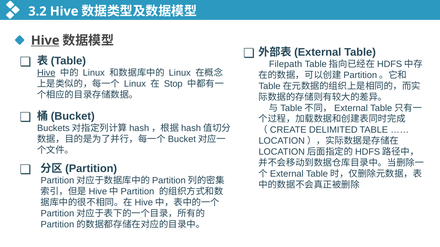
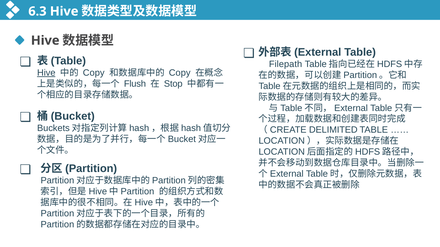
3.2: 3.2 -> 6.3 (37, 11)
Hive underline: present -> none (45, 41)
Linux: Linux -> Copy (94, 73)
Linux: Linux -> Copy (180, 73)
Linux: Linux -> Flush (135, 84)
